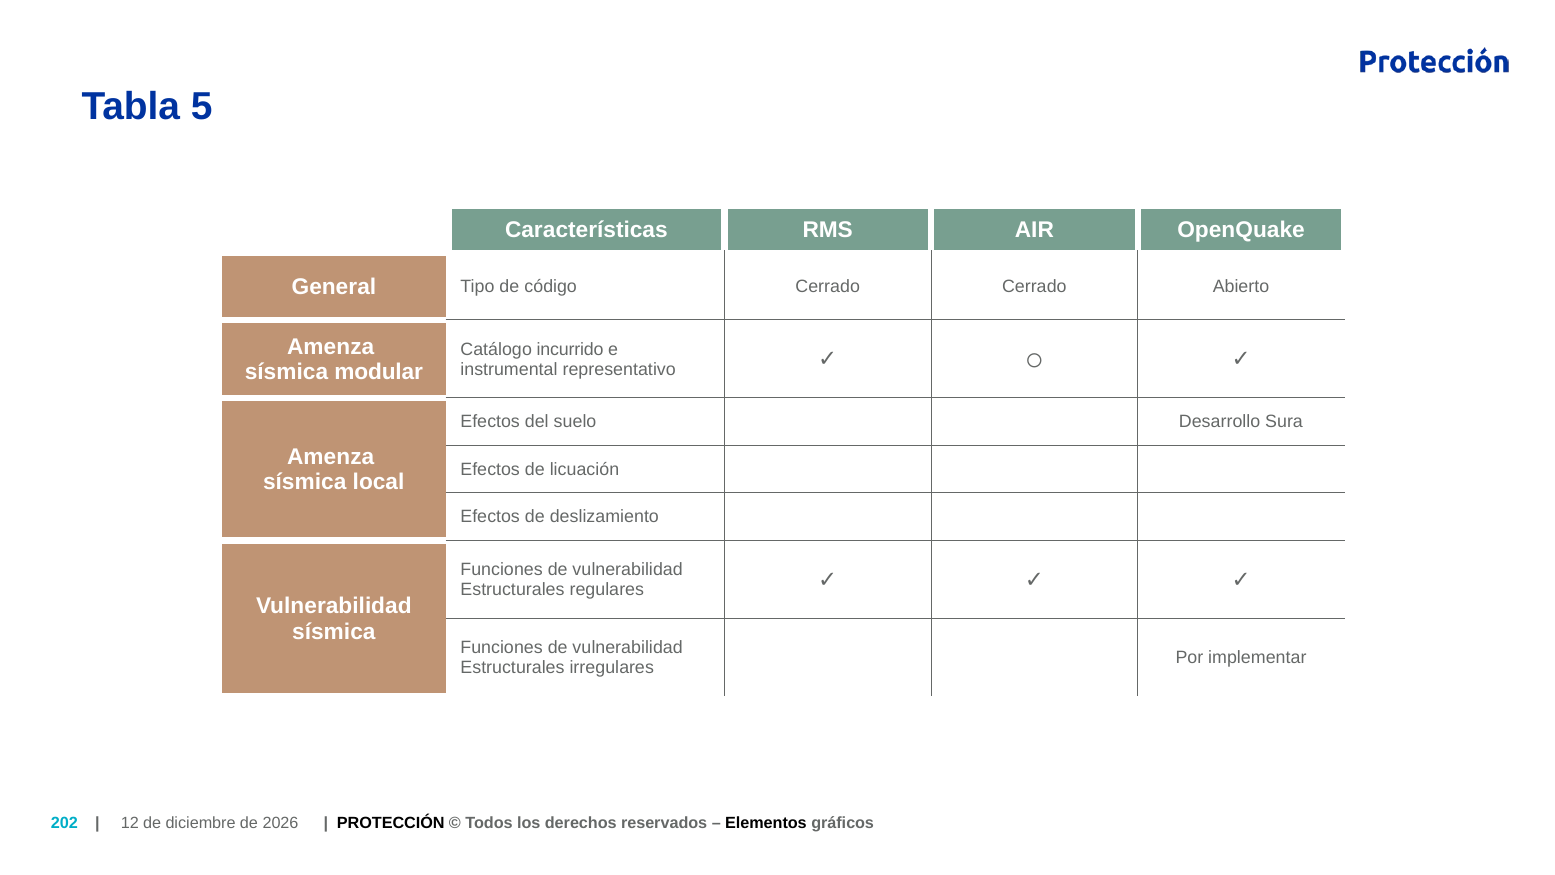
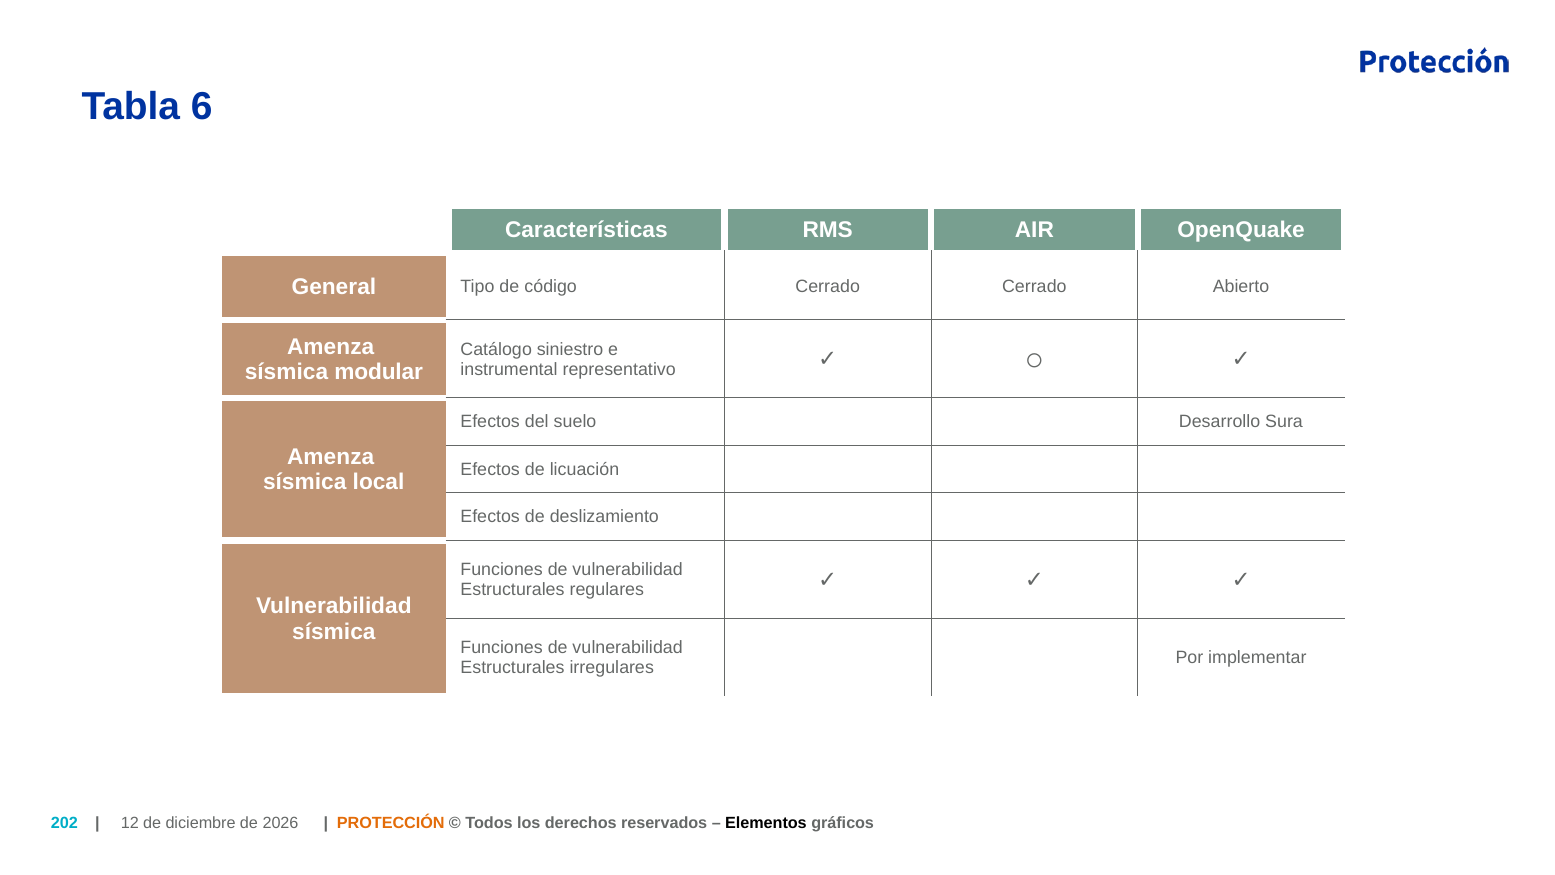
5: 5 -> 6 (202, 106)
incurrido: incurrido -> siniestro (570, 349)
PROTECCIÓN colour: black -> orange (391, 823)
